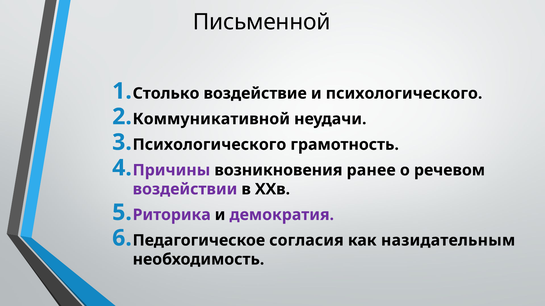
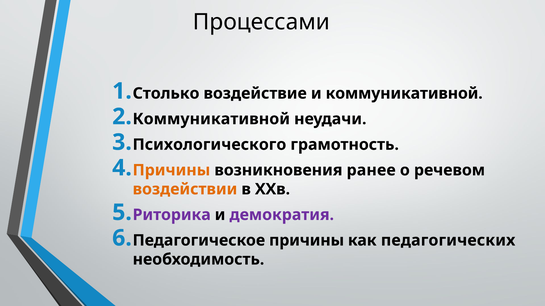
Письменной: Письменной -> Процессами (261, 22)
и психологического: психологического -> коммуникативной (404, 94)
Причины colour: purple -> orange (171, 170)
воздействии colour: purple -> orange (185, 190)
Педагогическое согласия: согласия -> причины (307, 241)
назидательным: назидательным -> педагогических (448, 241)
